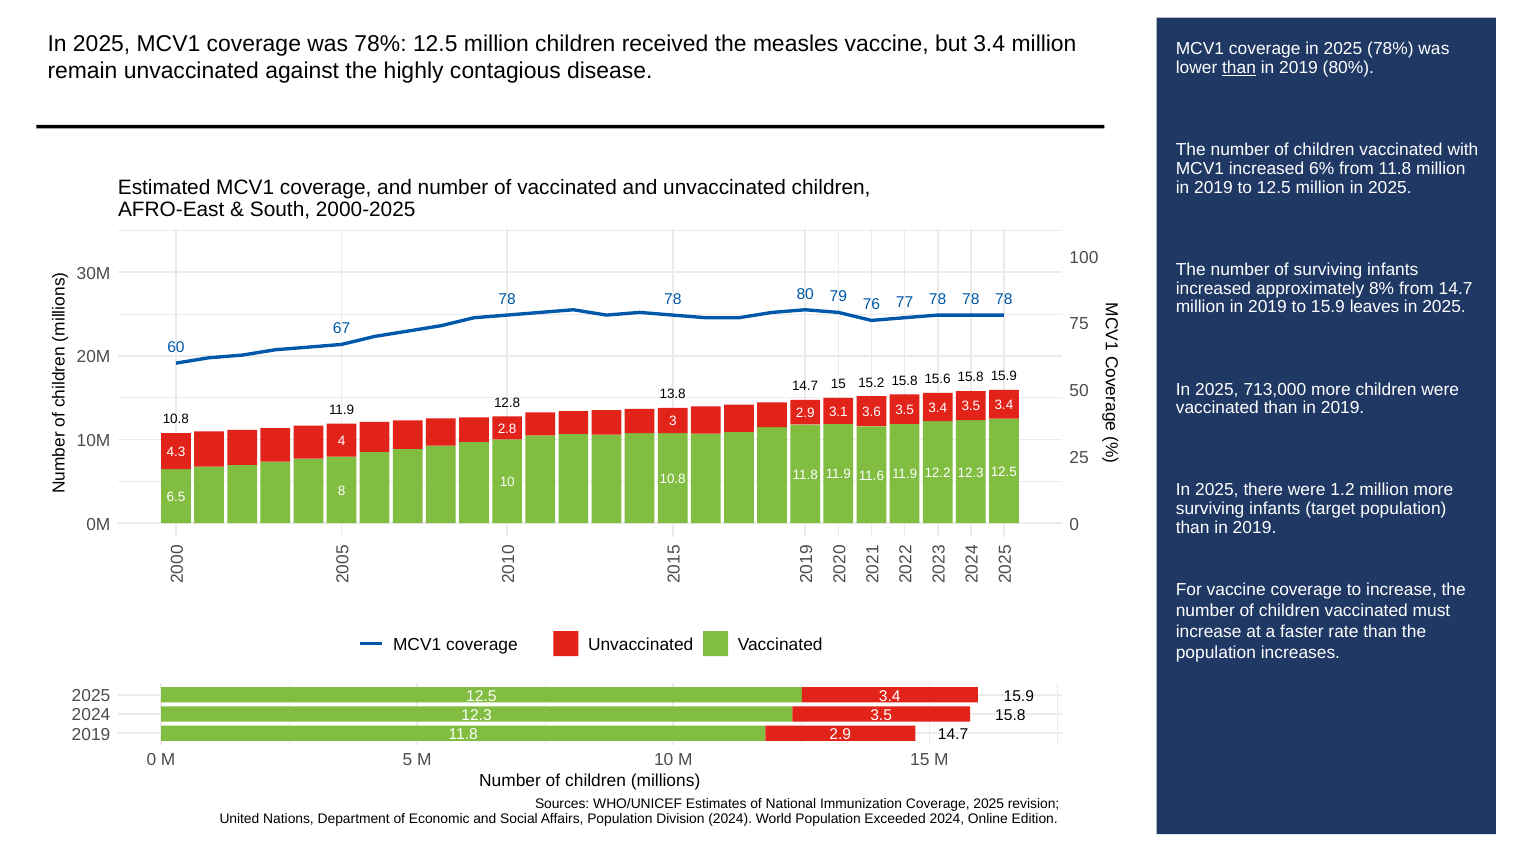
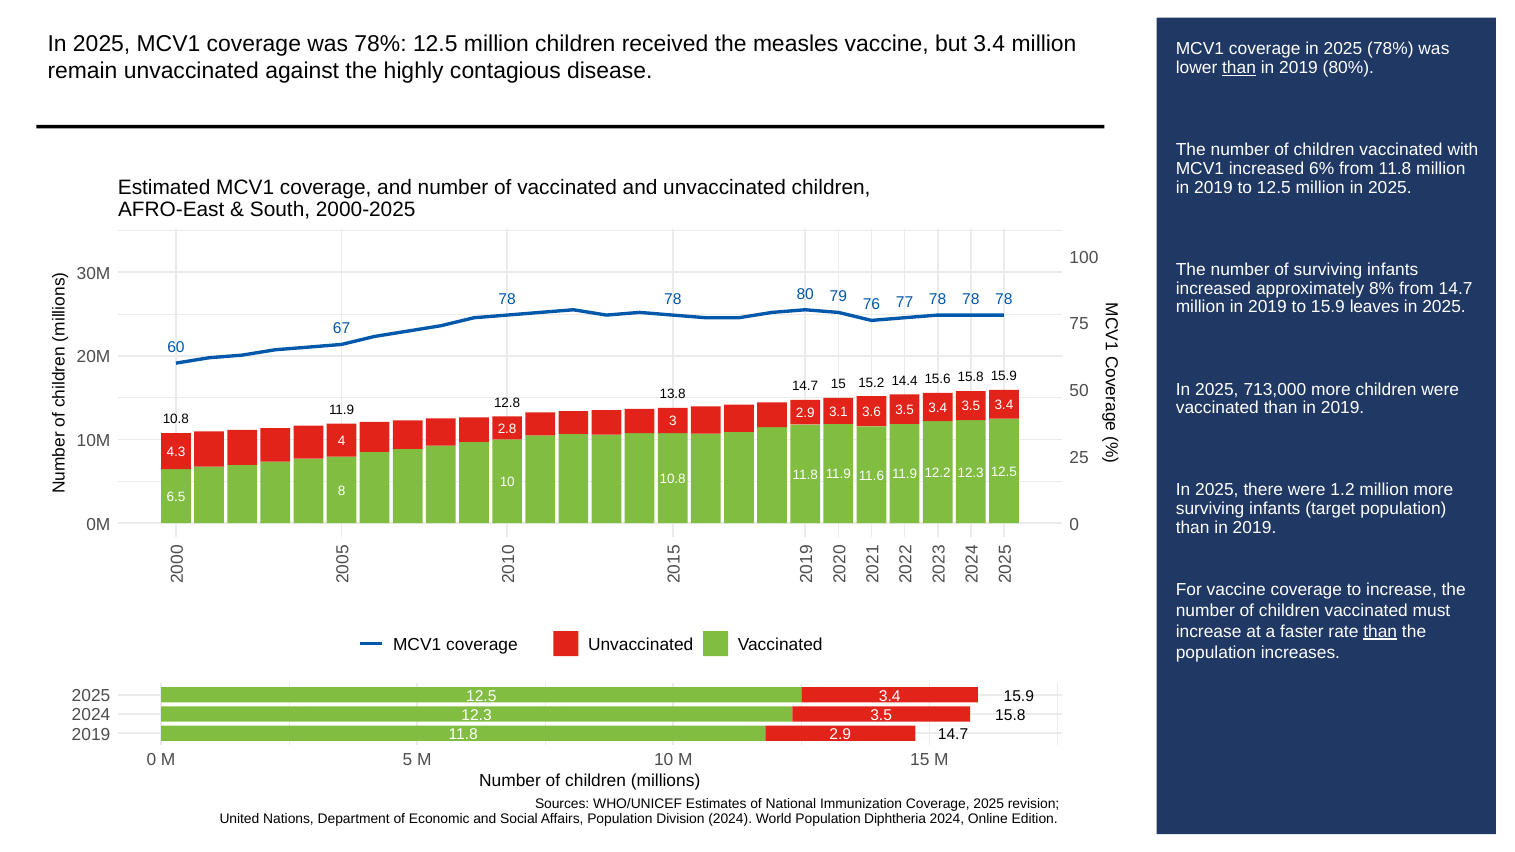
15.2 15.8: 15.8 -> 14.4 (905, 381)
than underline: none -> present (1380, 632)
Exceeded: Exceeded -> Diphtheria (895, 819)
